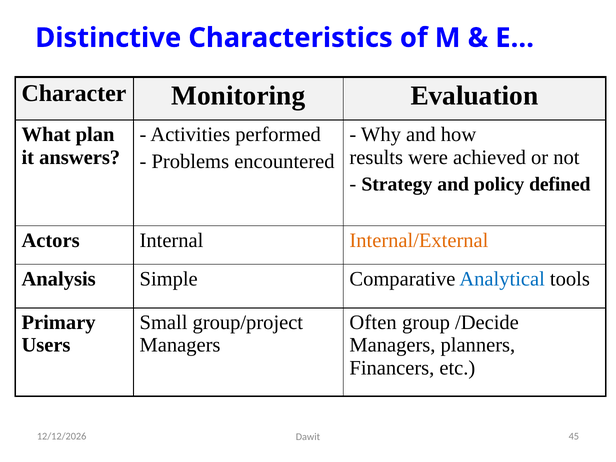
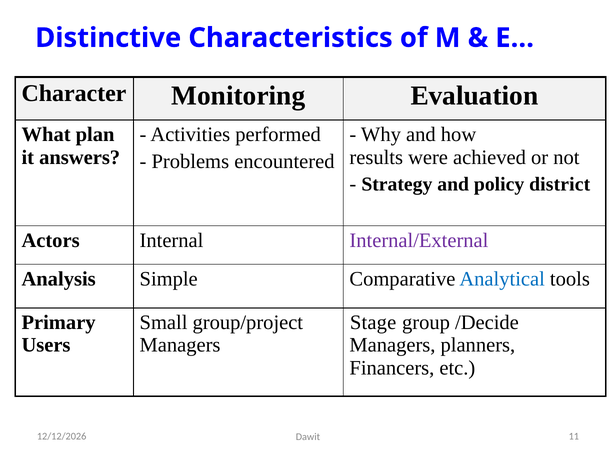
defined: defined -> district (560, 184)
Internal/External colour: orange -> purple (419, 240)
Often: Often -> Stage (373, 323)
45: 45 -> 11 (574, 437)
